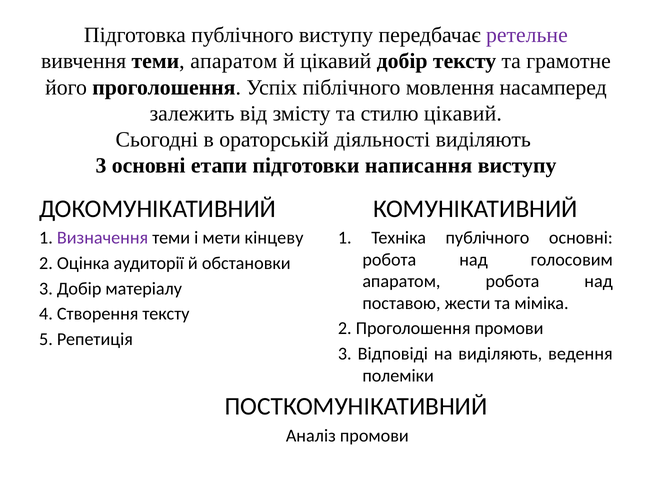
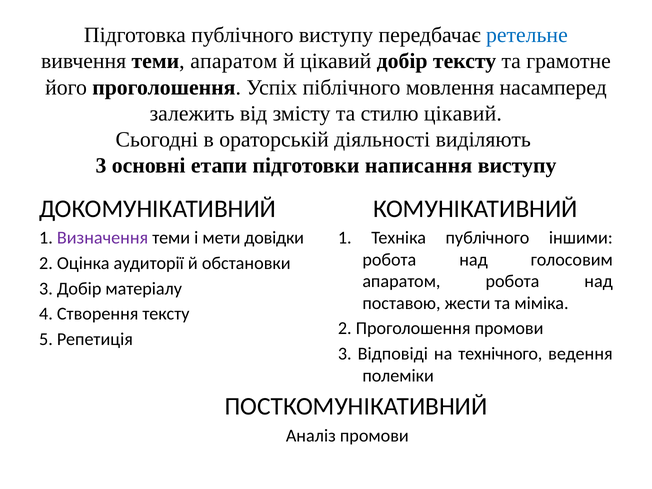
ретельне colour: purple -> blue (527, 35)
кінцеву: кінцеву -> довідки (274, 238)
публічного основні: основні -> іншими (581, 238)
на виділяють: виділяють -> технічного (500, 354)
